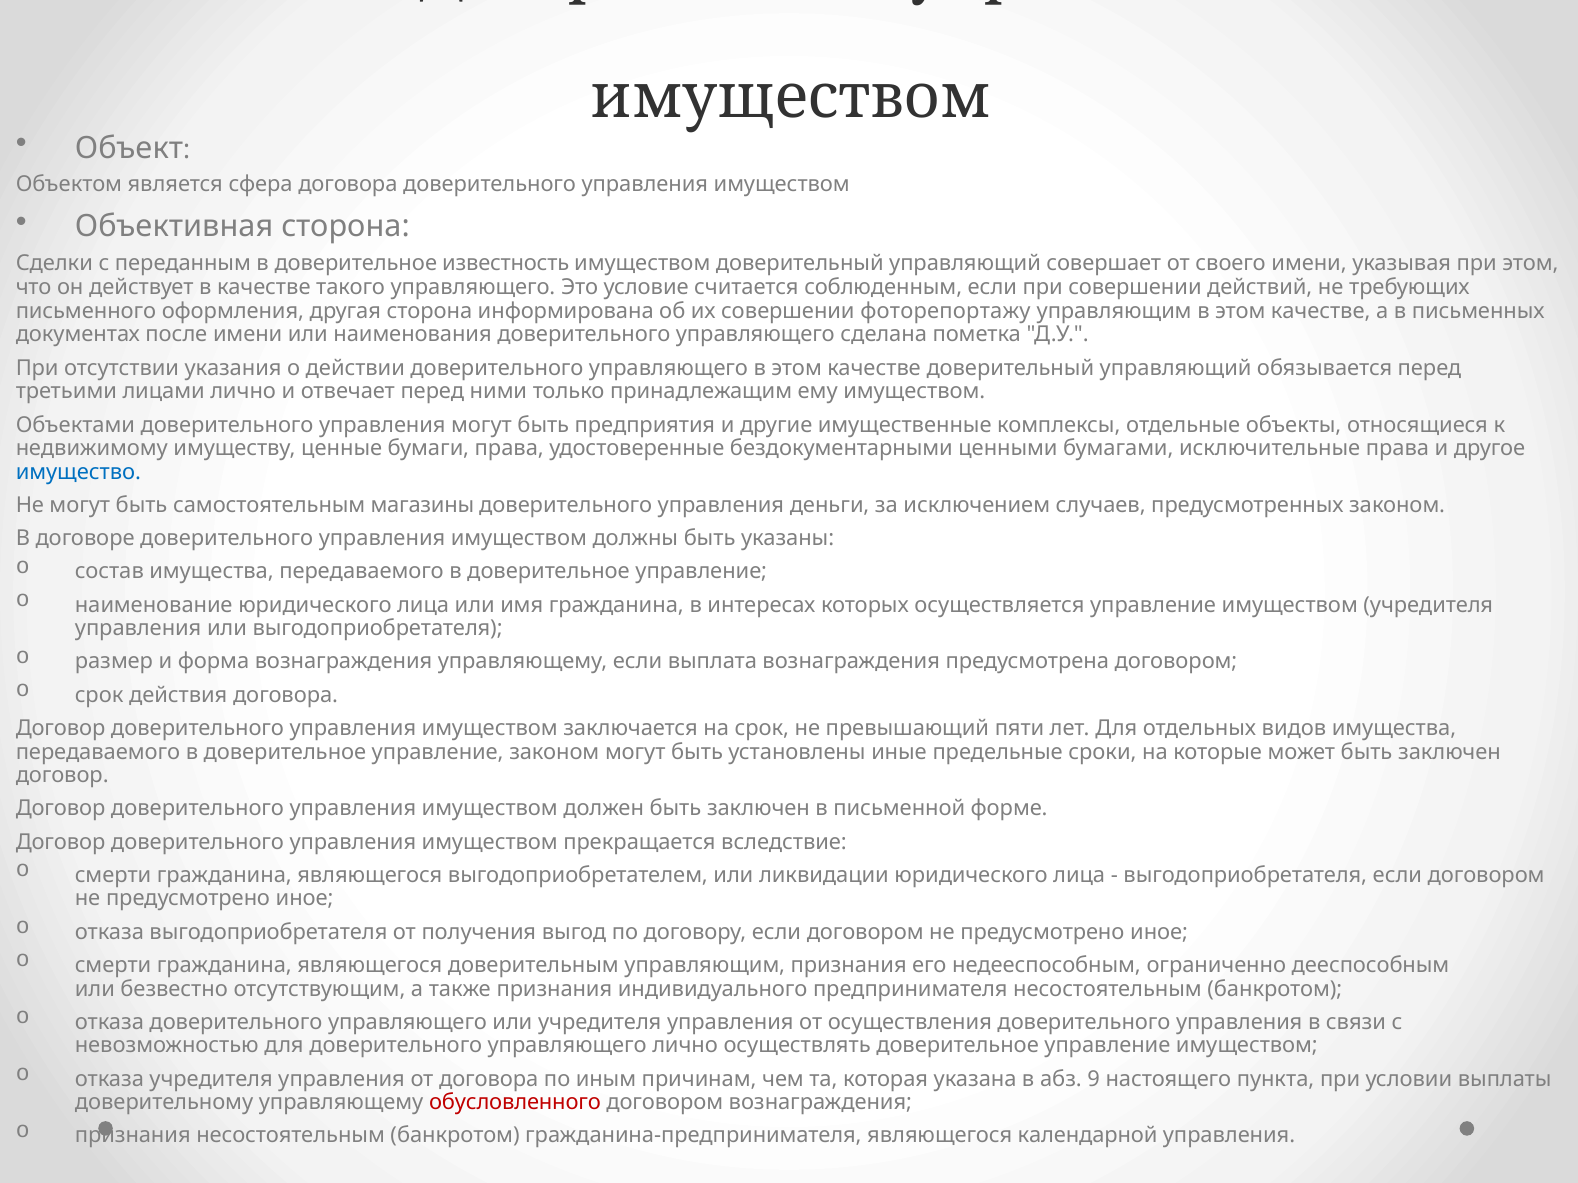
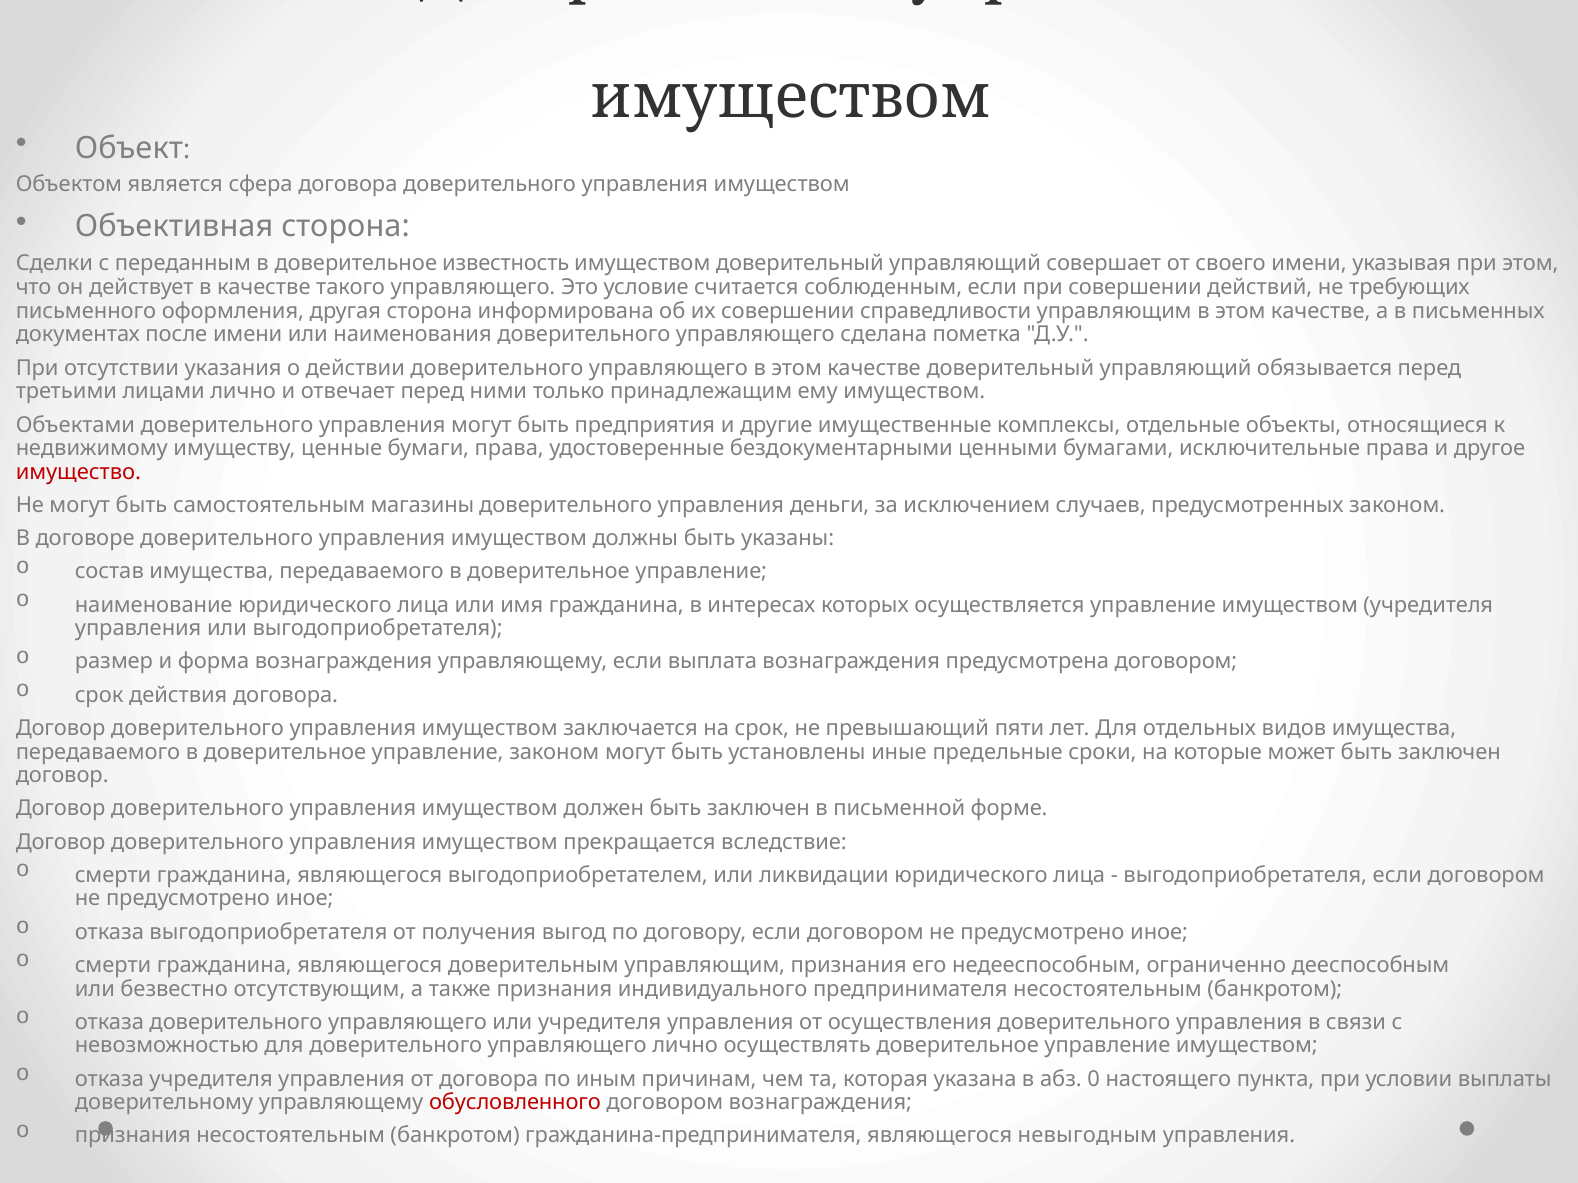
фоторепортажу: фоторепортажу -> справедливости (946, 311)
имущество colour: blue -> red (78, 472)
9: 9 -> 0 (1094, 1079)
календарной: календарной -> невыгодным (1087, 1136)
